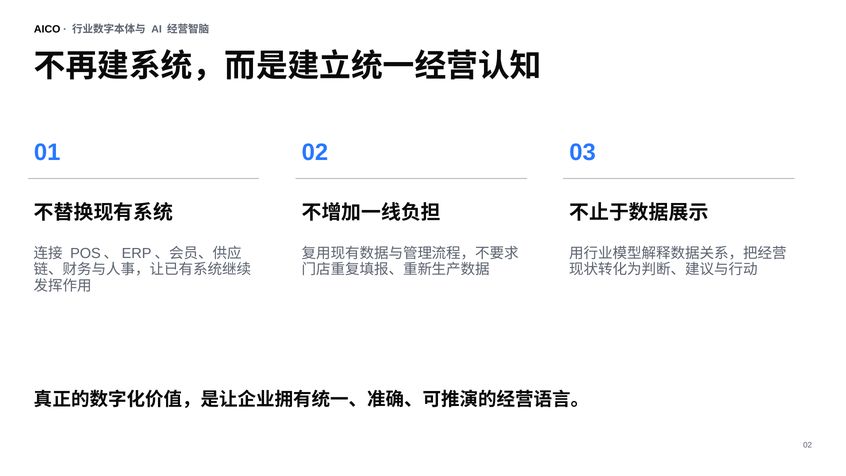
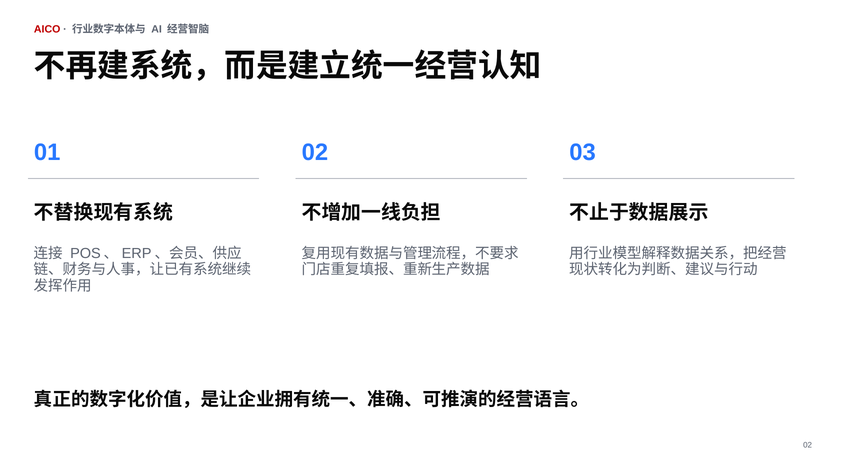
AICO colour: black -> red (47, 29)
